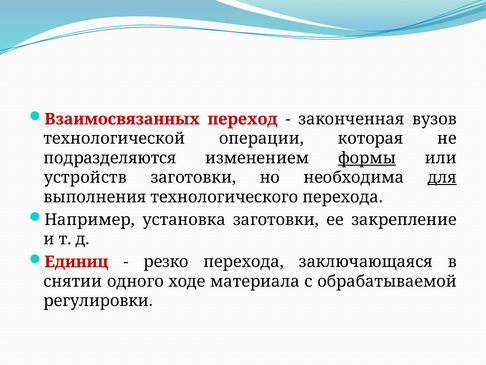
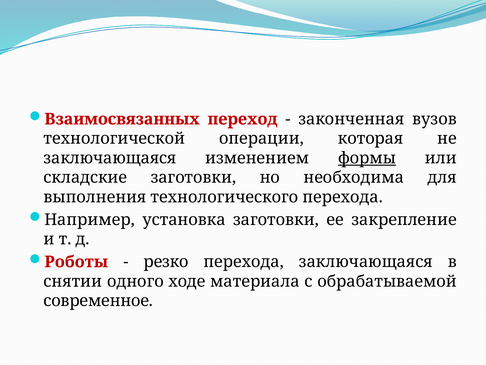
подразделяются: подразделяются -> заключающаяся (110, 158)
устройств: устройств -> складские (85, 177)
для underline: present -> none (442, 177)
Единиц: Единиц -> Роботы (76, 262)
регулировки: регулировки -> современное (98, 300)
